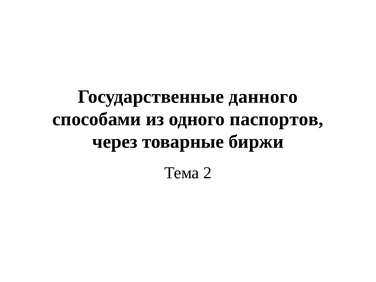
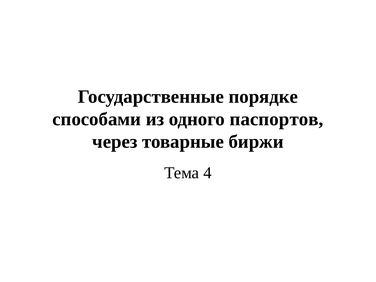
данного: данного -> порядке (263, 97)
2: 2 -> 4 (208, 173)
